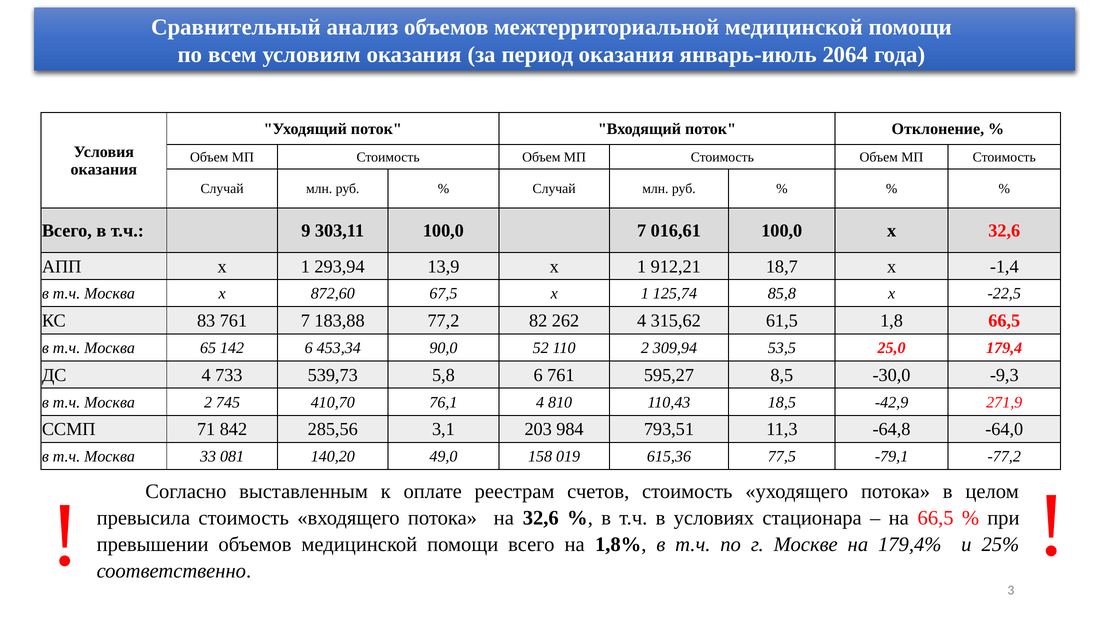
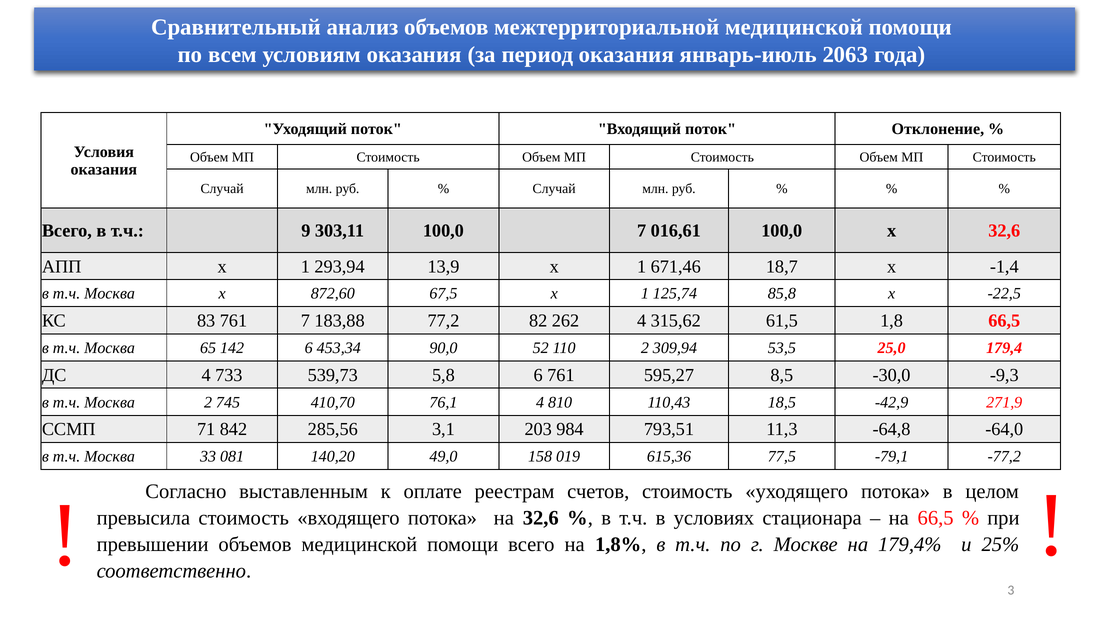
2064: 2064 -> 2063 (845, 54)
912,21: 912,21 -> 671,46 (676, 266)
